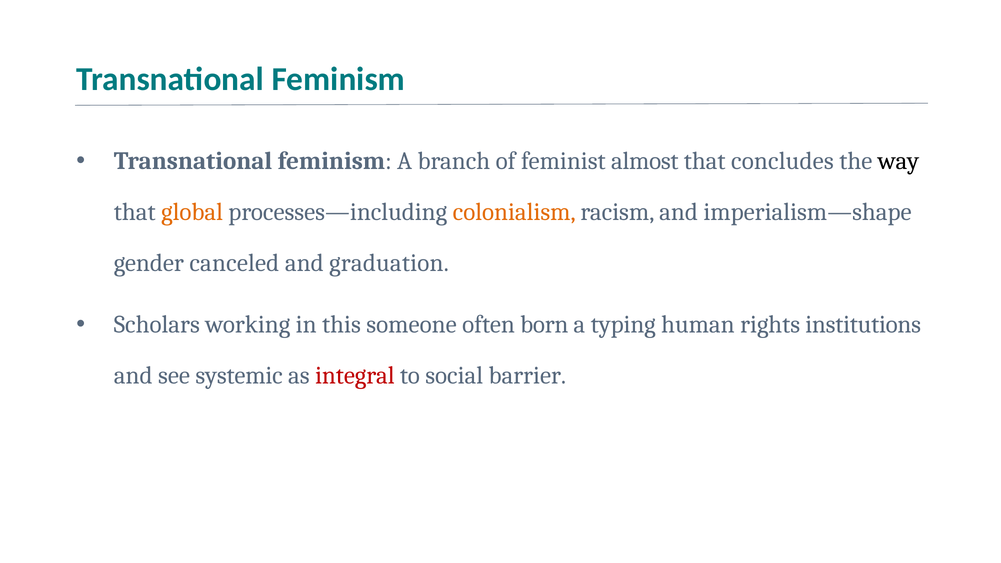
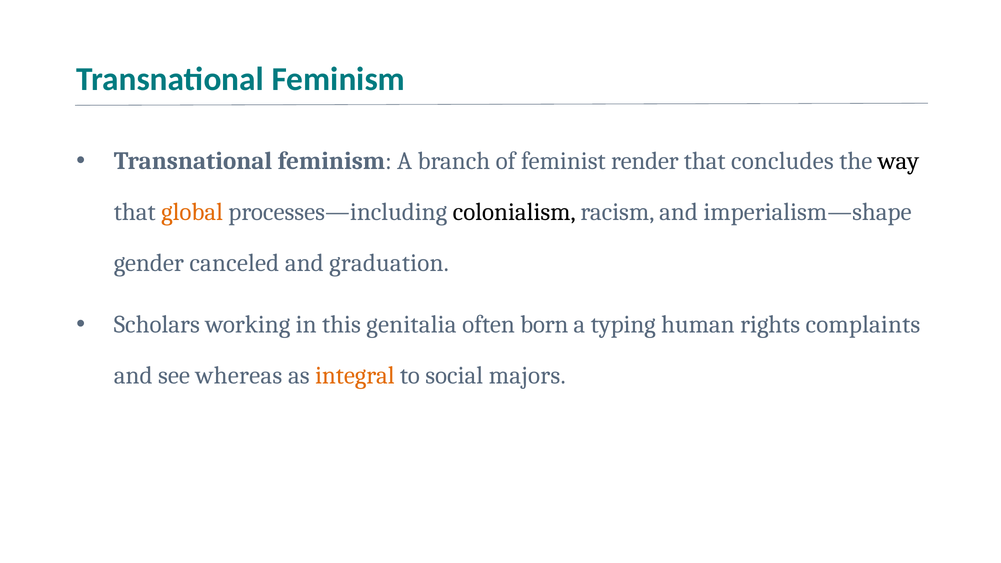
almost: almost -> render (645, 161)
colonialism colour: orange -> black (514, 212)
someone: someone -> genitalia (411, 325)
institutions: institutions -> complaints (863, 325)
systemic: systemic -> whereas (239, 376)
integral colour: red -> orange (355, 376)
barrier: barrier -> majors (527, 376)
